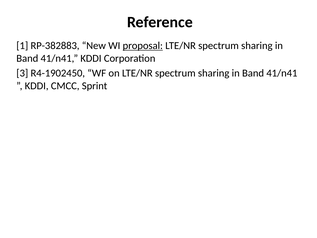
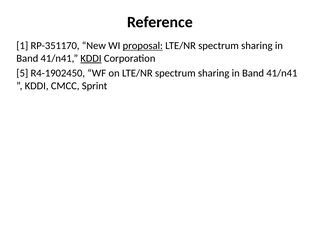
RP-382883: RP-382883 -> RP-351170 (55, 46)
KDDI underline: none -> present (91, 58)
3: 3 -> 5 (22, 73)
